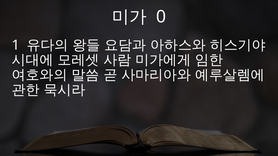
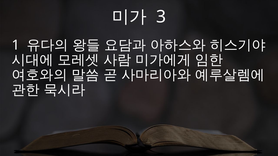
0: 0 -> 3 (161, 17)
